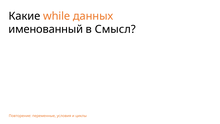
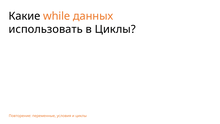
именованный: именованный -> использовать (46, 29)
в Смысл: Смысл -> Циклы (115, 29)
